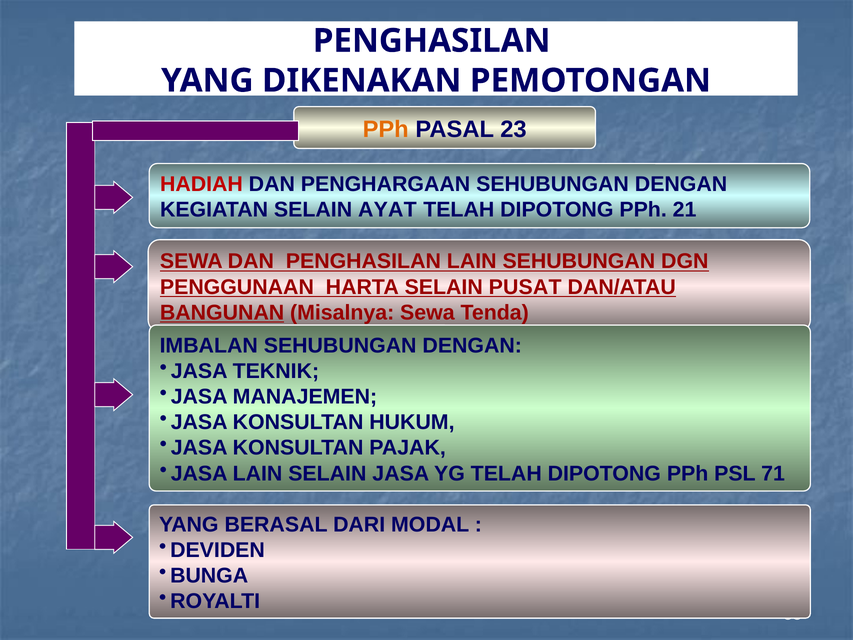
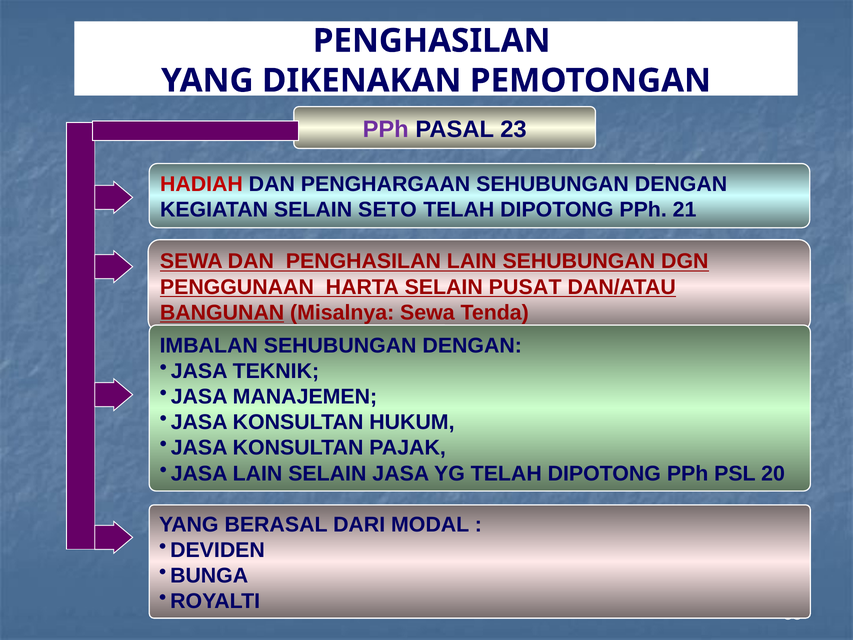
PPh colour: orange -> purple (386, 129)
AYAT: AYAT -> SETO (387, 210)
71: 71 -> 20 (773, 473)
